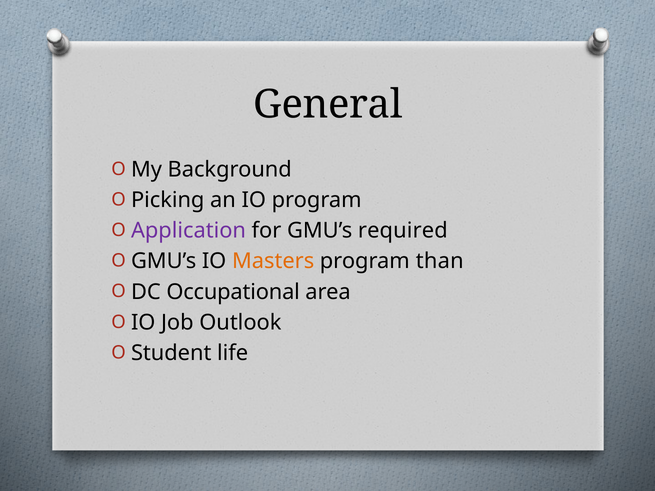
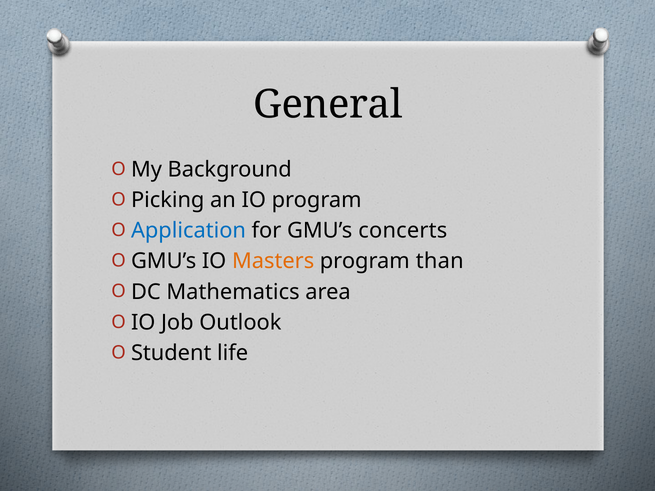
Application colour: purple -> blue (188, 231)
required: required -> concerts (403, 231)
Occupational: Occupational -> Mathematics (233, 292)
